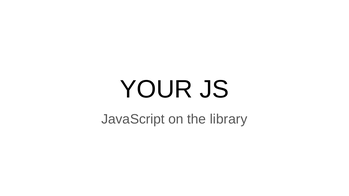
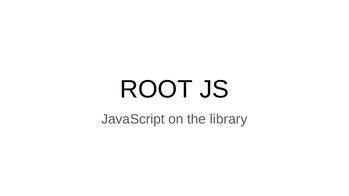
YOUR: YOUR -> ROOT (156, 90)
